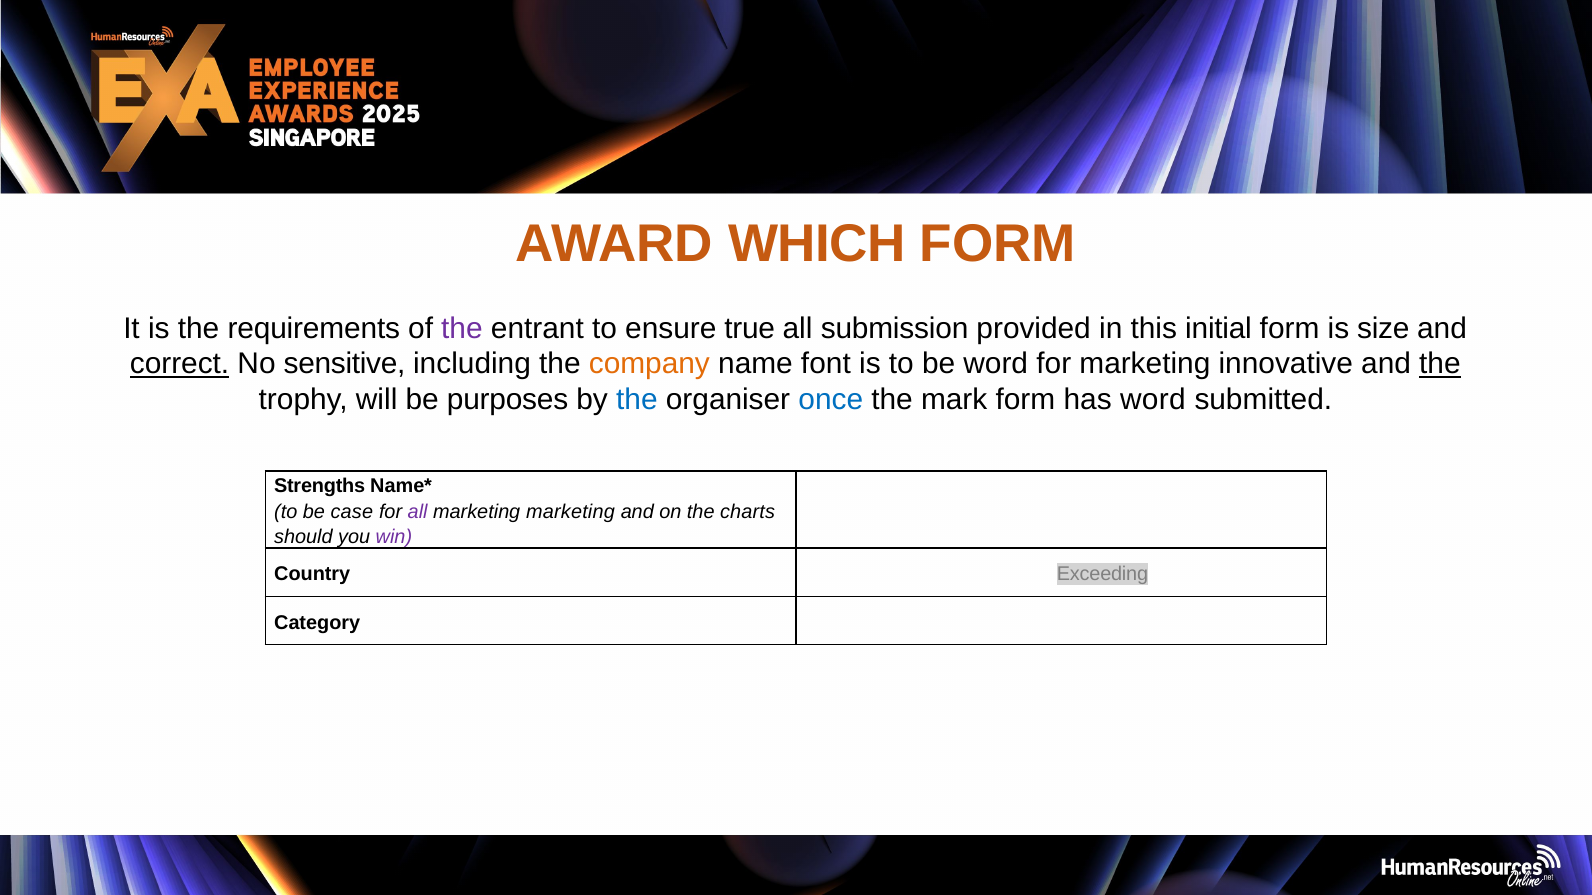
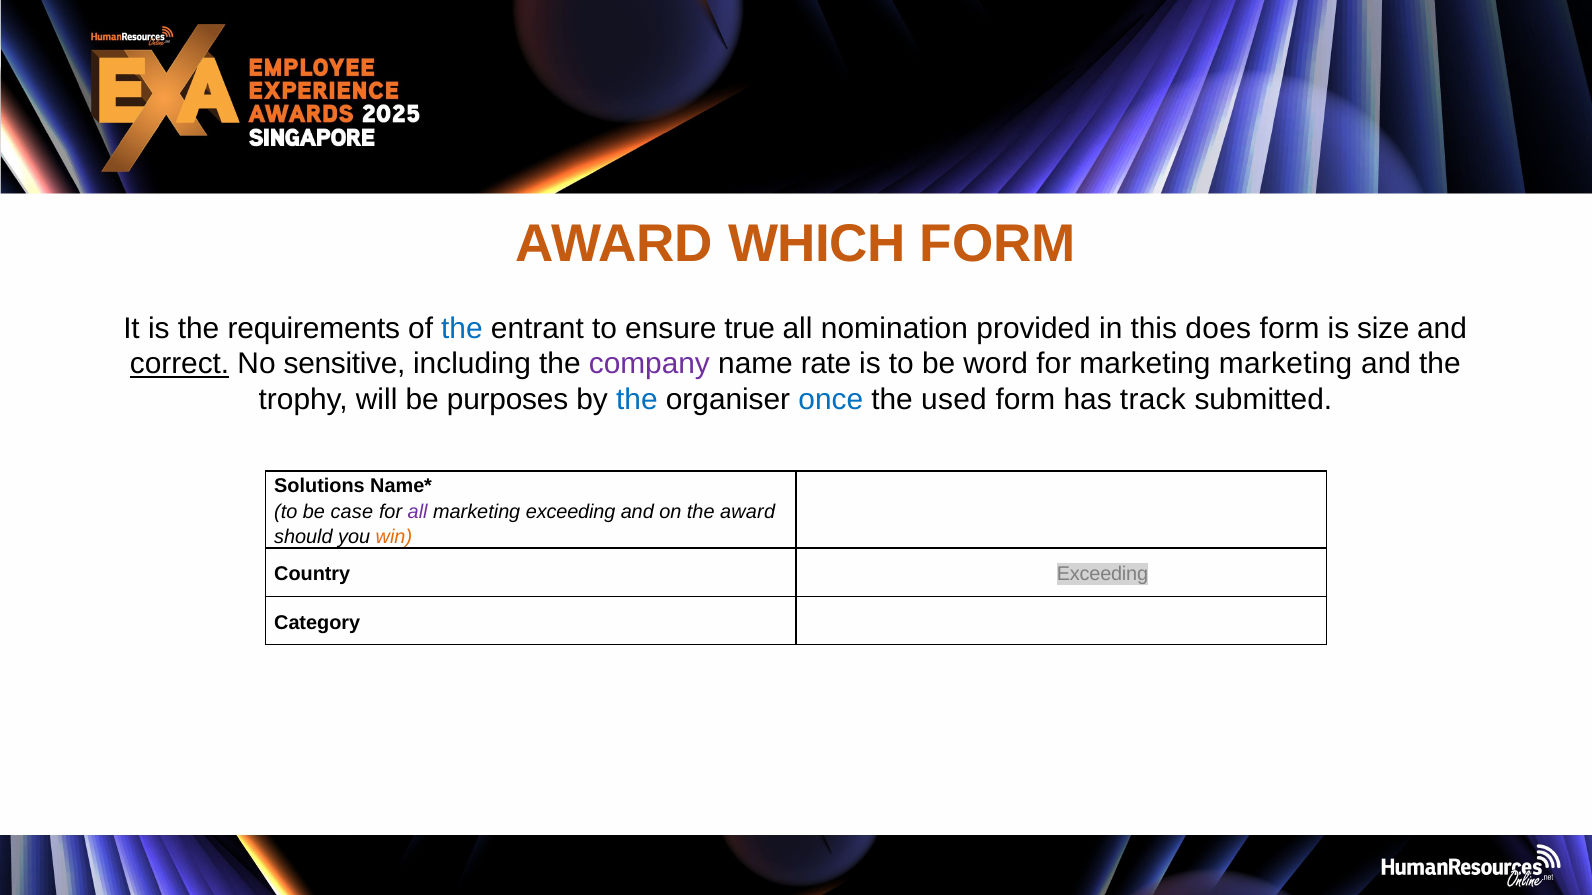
the colour: purple -> blue (462, 328)
submission: submission -> nomination (894, 328)
initial: initial -> does (1218, 328)
company colour: orange -> purple (649, 364)
font: font -> rate (826, 364)
marketing innovative: innovative -> marketing (1286, 364)
the underline: present -> none (1440, 364)
mark: mark -> used (954, 400)
has word: word -> track (1153, 400)
Strengths: Strengths -> Solutions (319, 486)
marketing marketing: marketing -> exceeding (571, 512)
the charts: charts -> award (748, 512)
win colour: purple -> orange (394, 538)
